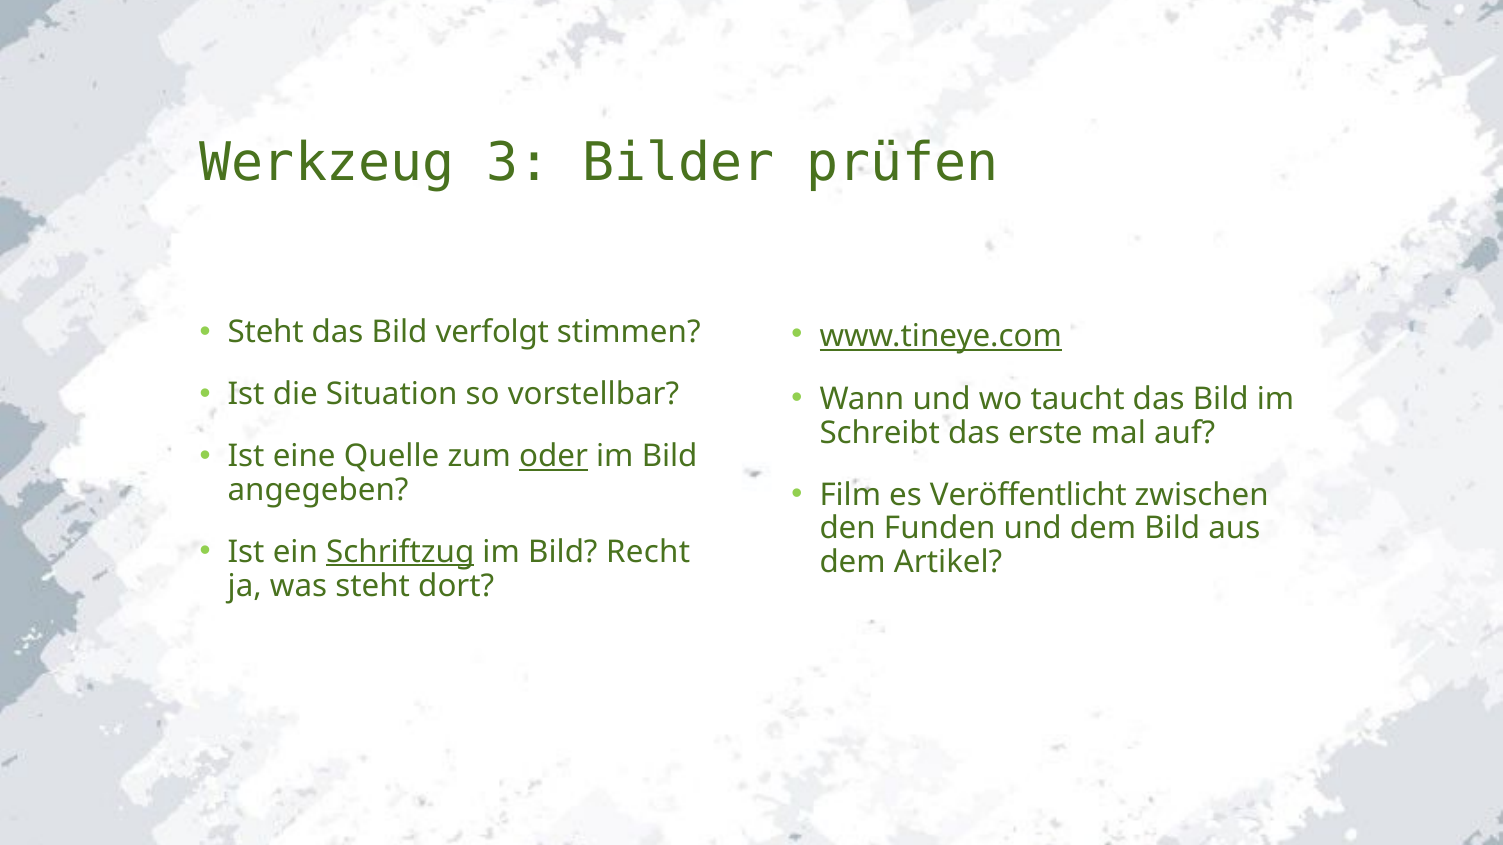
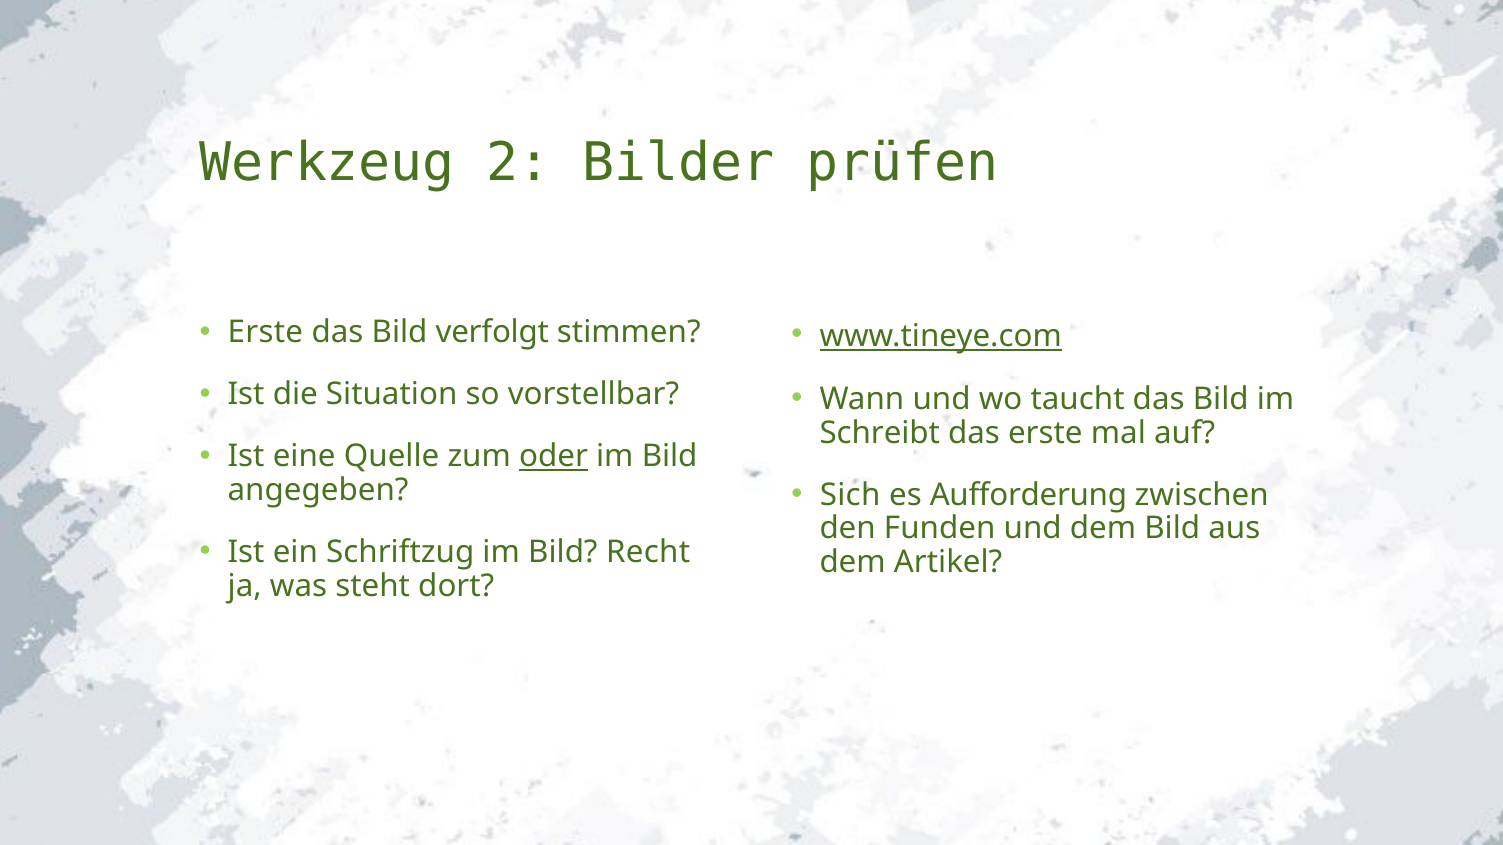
3: 3 -> 2 (519, 163)
Steht: Steht -> Erste (265, 332)
Film: Film -> Sich (850, 495)
Veröffentlicht: Veröffentlicht -> Aufforderung (1028, 495)
Schriftzug underline: present -> none (400, 552)
